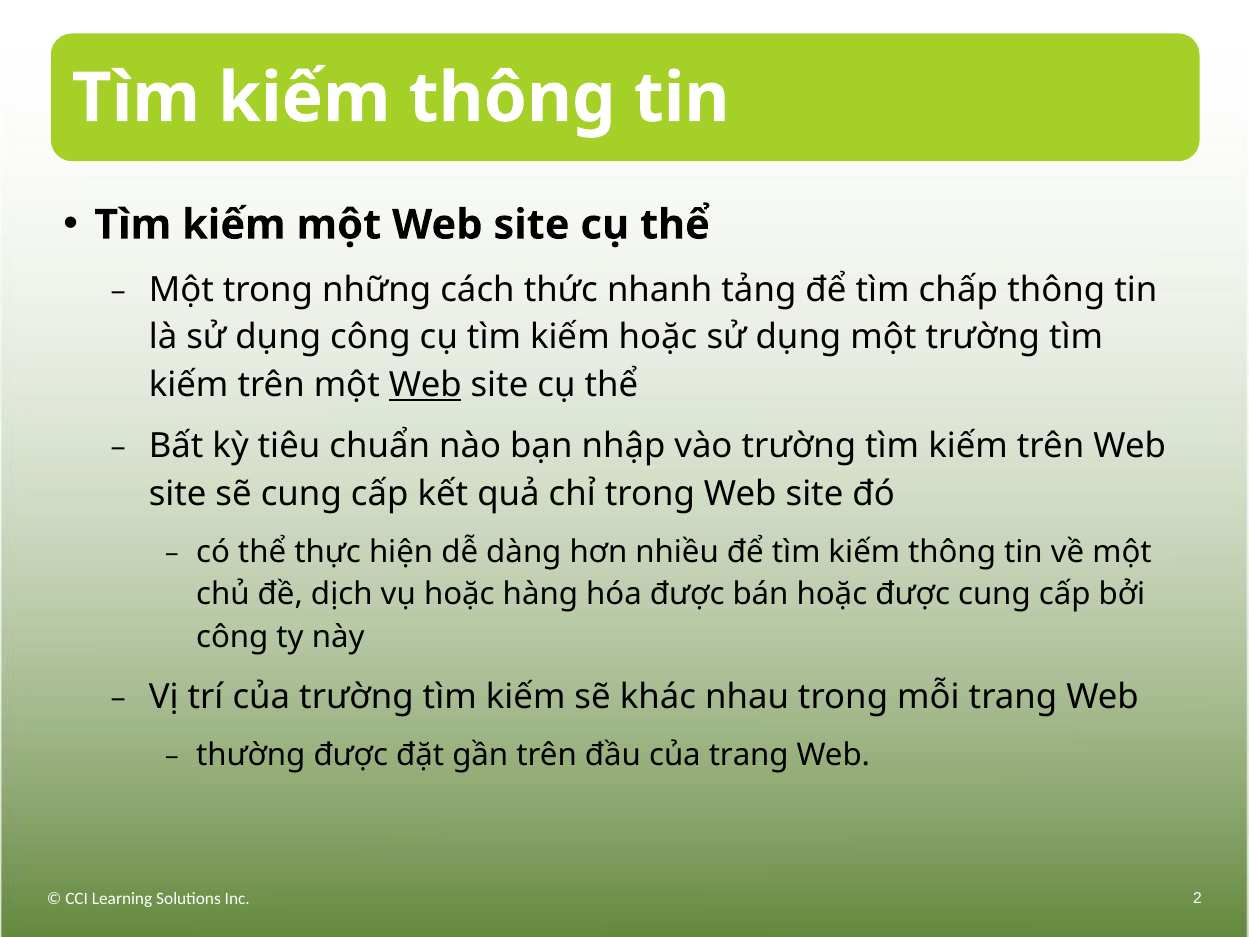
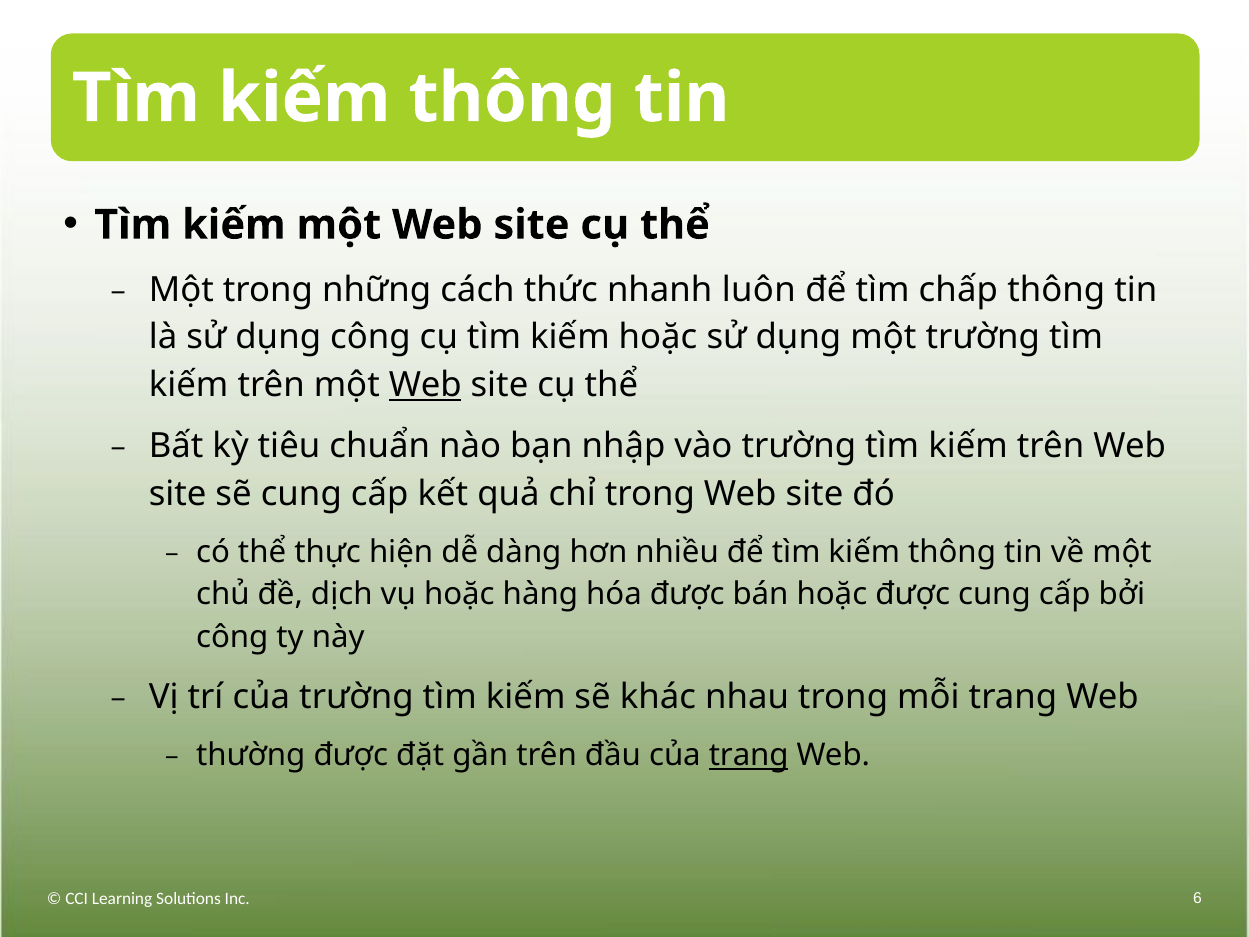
tảng: tảng -> luôn (759, 290)
trang underline: none -> present (749, 755)
2: 2 -> 6 (1198, 899)
